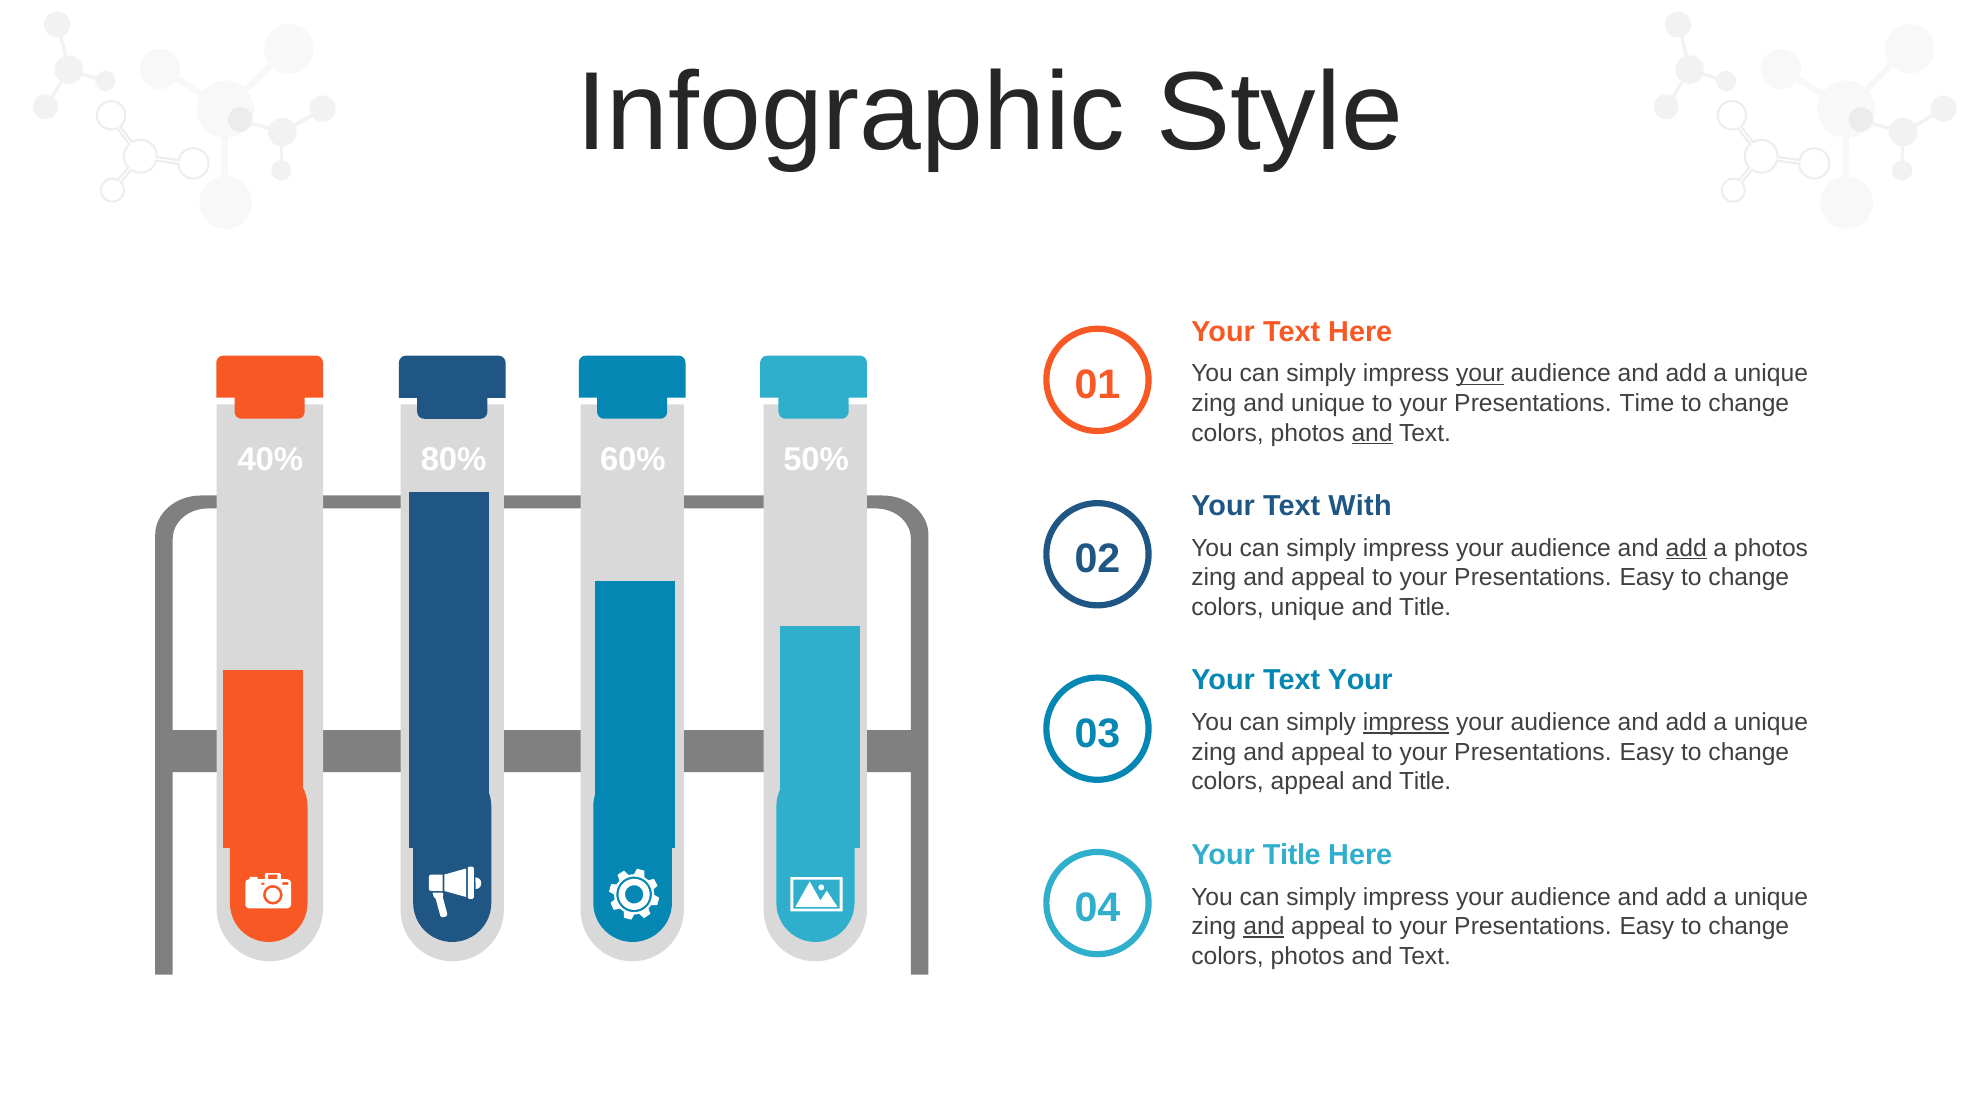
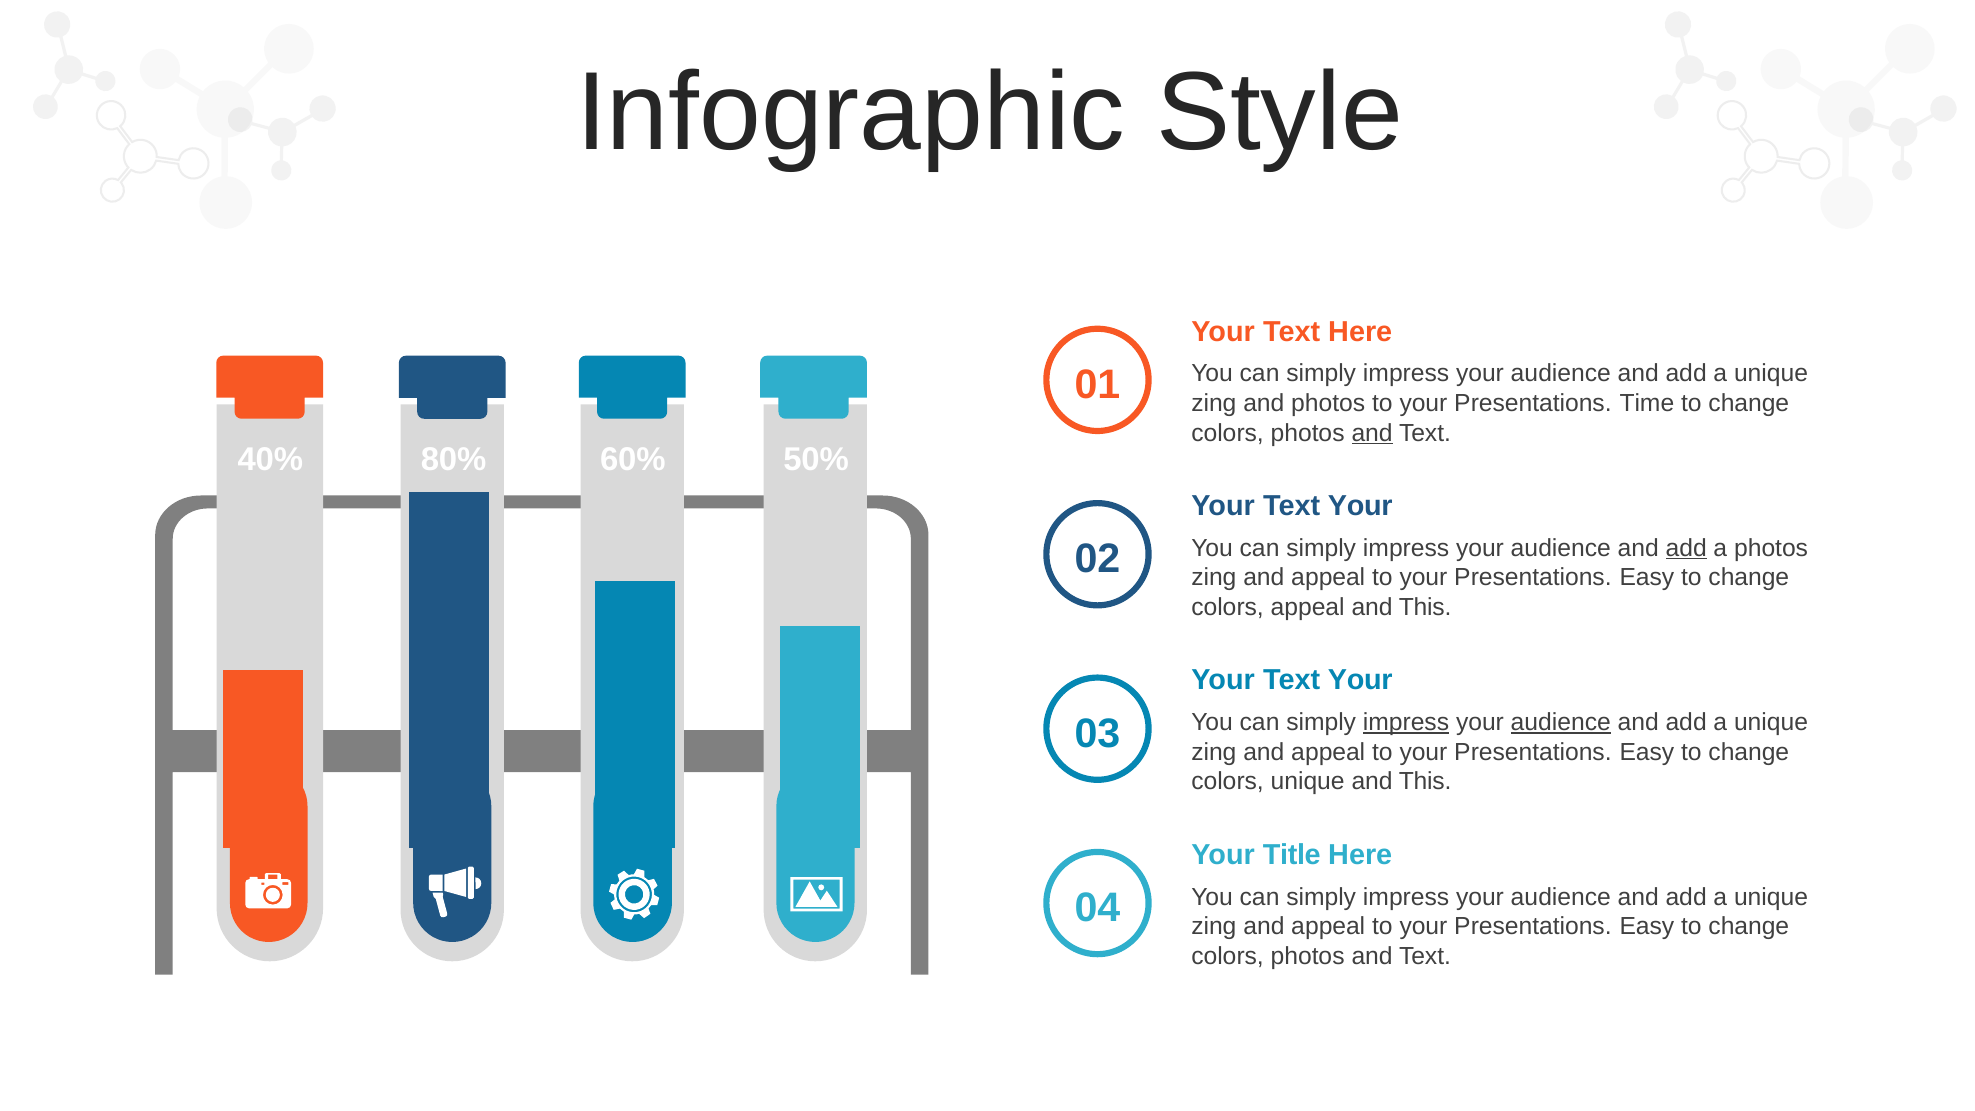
your underline: present -> none (1480, 374)
and unique: unique -> photos (1328, 403)
With: With -> Your (1360, 506)
colors unique: unique -> appeal (1308, 607)
Title: Title -> This (1425, 607)
audience underline: none -> present (1561, 722)
colors appeal: appeal -> unique (1308, 782)
Title: Title -> This (1425, 782)
and underline: present -> none (1264, 926)
